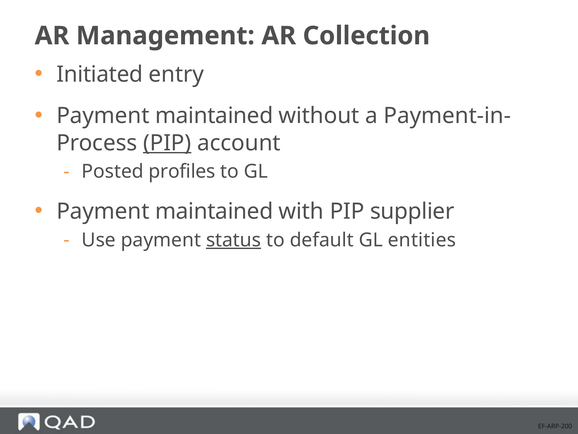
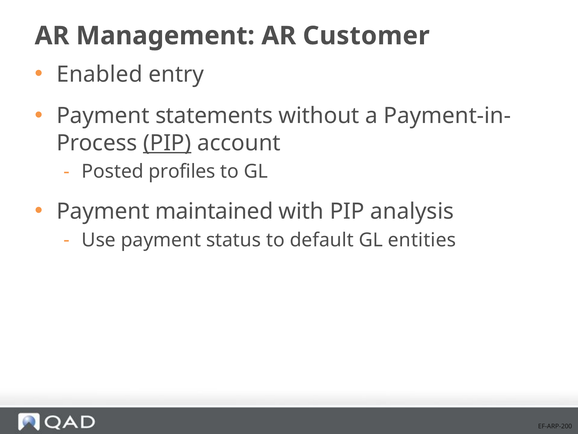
Collection: Collection -> Customer (366, 36)
Initiated: Initiated -> Enabled (100, 74)
maintained: maintained -> statements (214, 116)
supplier: supplier -> analysis (412, 211)
status underline: present -> none (234, 240)
